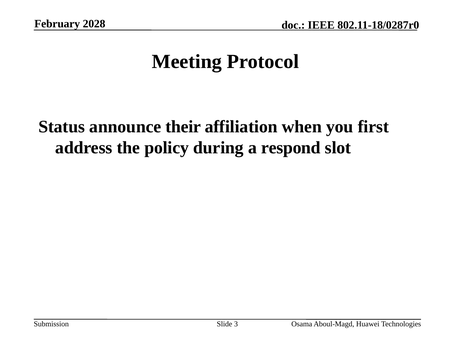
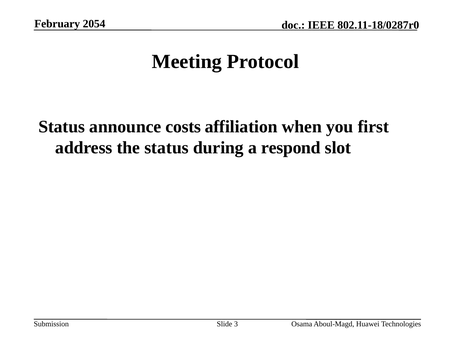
2028: 2028 -> 2054 (94, 24)
their: their -> costs (183, 127)
the policy: policy -> status (167, 148)
